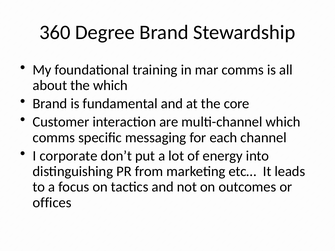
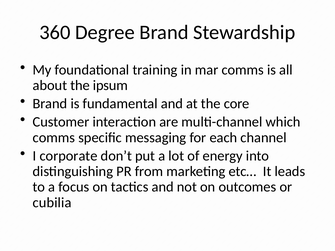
the which: which -> ipsum (110, 86)
offices: offices -> cubilia (52, 203)
